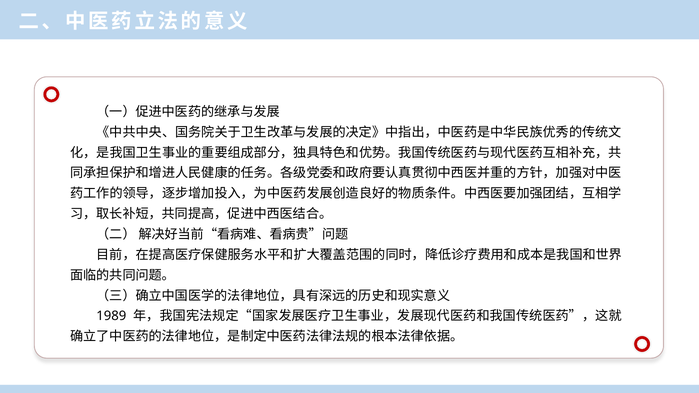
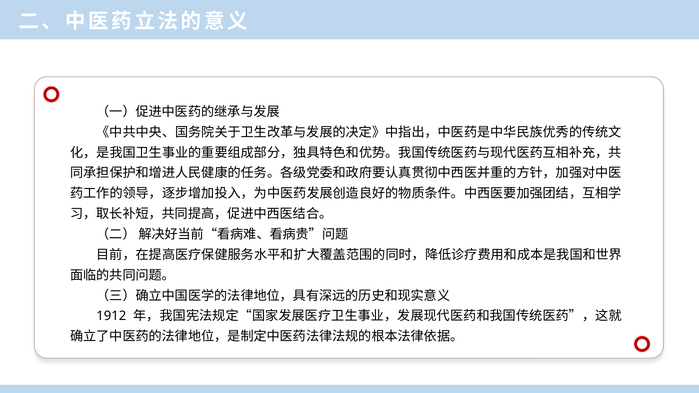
1989: 1989 -> 1912 (111, 316)
